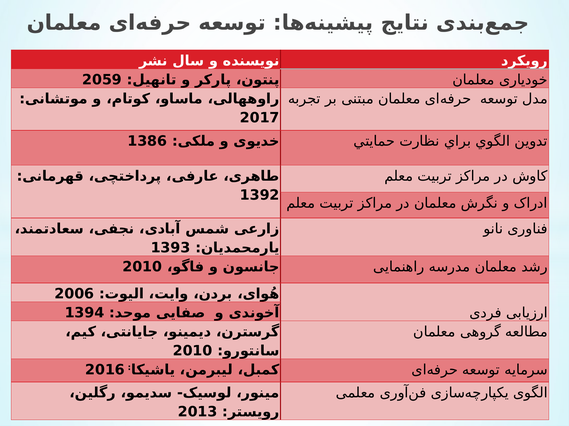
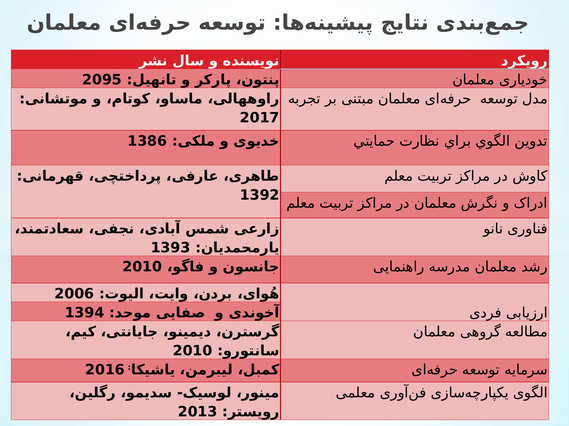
2059: 2059 -> 2095 (102, 80)
